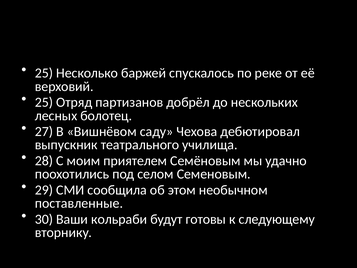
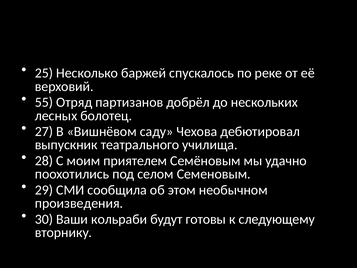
25: 25 -> 55 (44, 102)
поставленные: поставленные -> произведения (79, 203)
